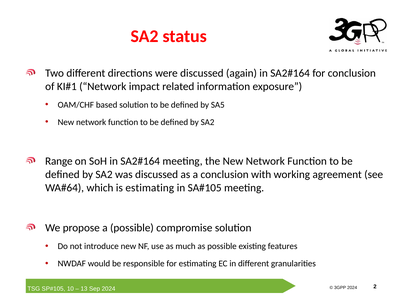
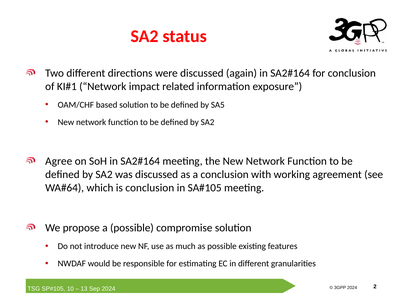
Range: Range -> Agree (59, 161)
is estimating: estimating -> conclusion (150, 188)
